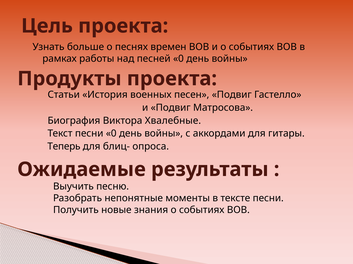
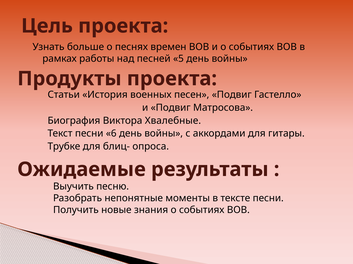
песней 0: 0 -> 5 (178, 59)
песни 0: 0 -> 6 (111, 134)
Теперь: Теперь -> Трубке (64, 147)
